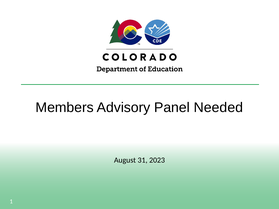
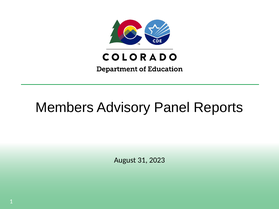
Needed: Needed -> Reports (218, 108)
